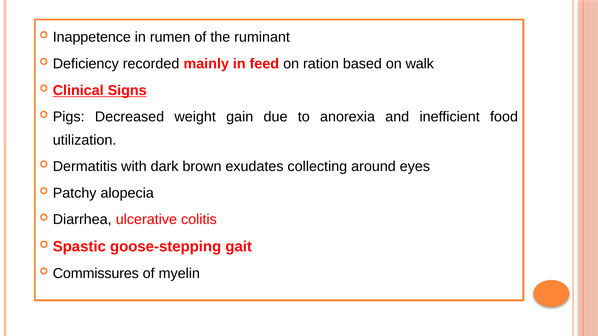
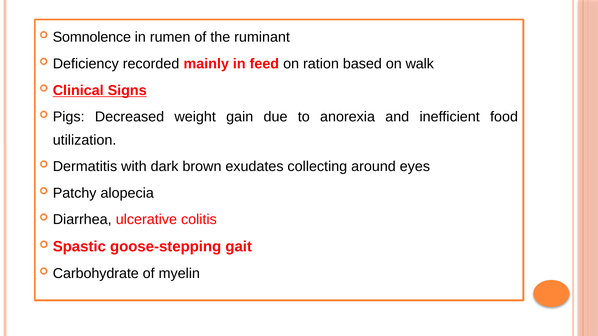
Inappetence: Inappetence -> Somnolence (92, 37)
Commissures: Commissures -> Carbohydrate (96, 274)
